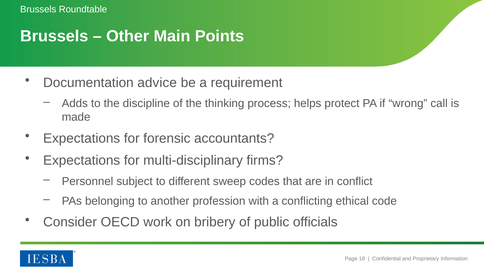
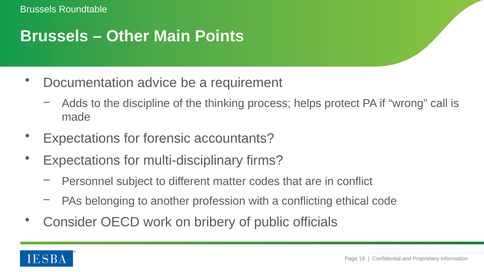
sweep: sweep -> matter (229, 181)
